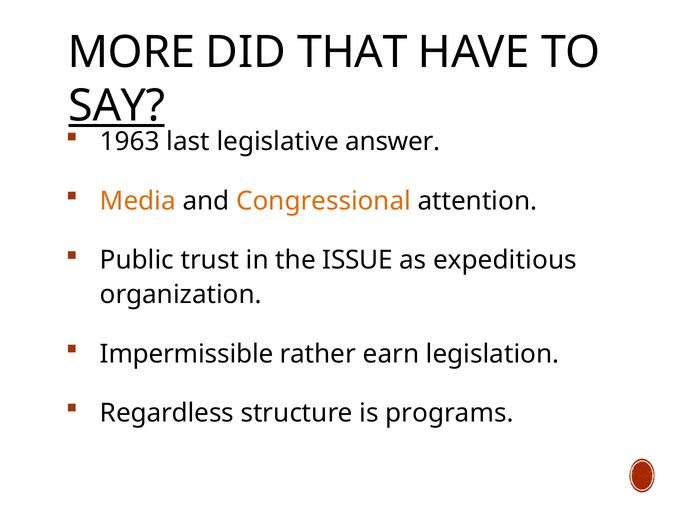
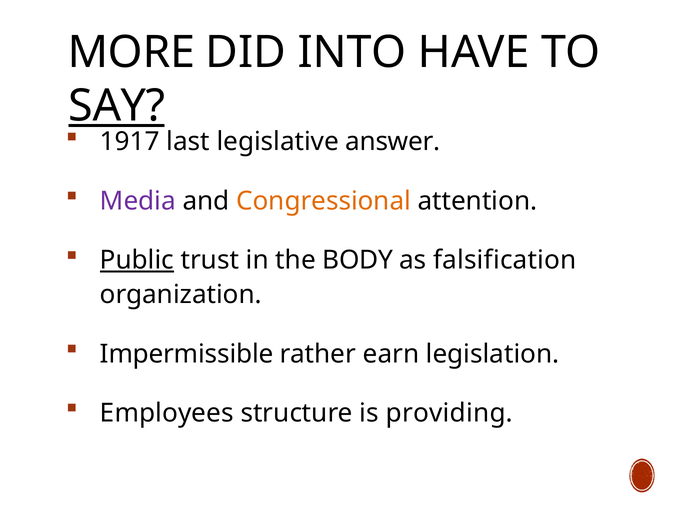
THAT: THAT -> INTO (352, 52)
1963: 1963 -> 1917 (130, 142)
Media colour: orange -> purple (138, 201)
Public underline: none -> present (137, 260)
ISSUE: ISSUE -> BODY (358, 260)
expeditious: expeditious -> falsification (505, 260)
Regardless: Regardless -> Employees (167, 413)
programs: programs -> providing (449, 413)
